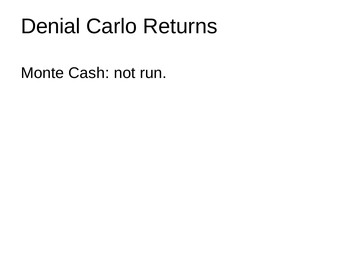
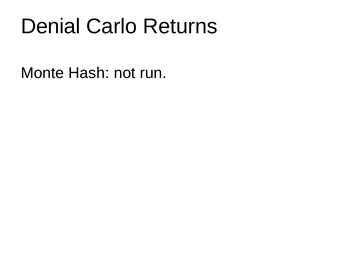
Cash: Cash -> Hash (89, 73)
